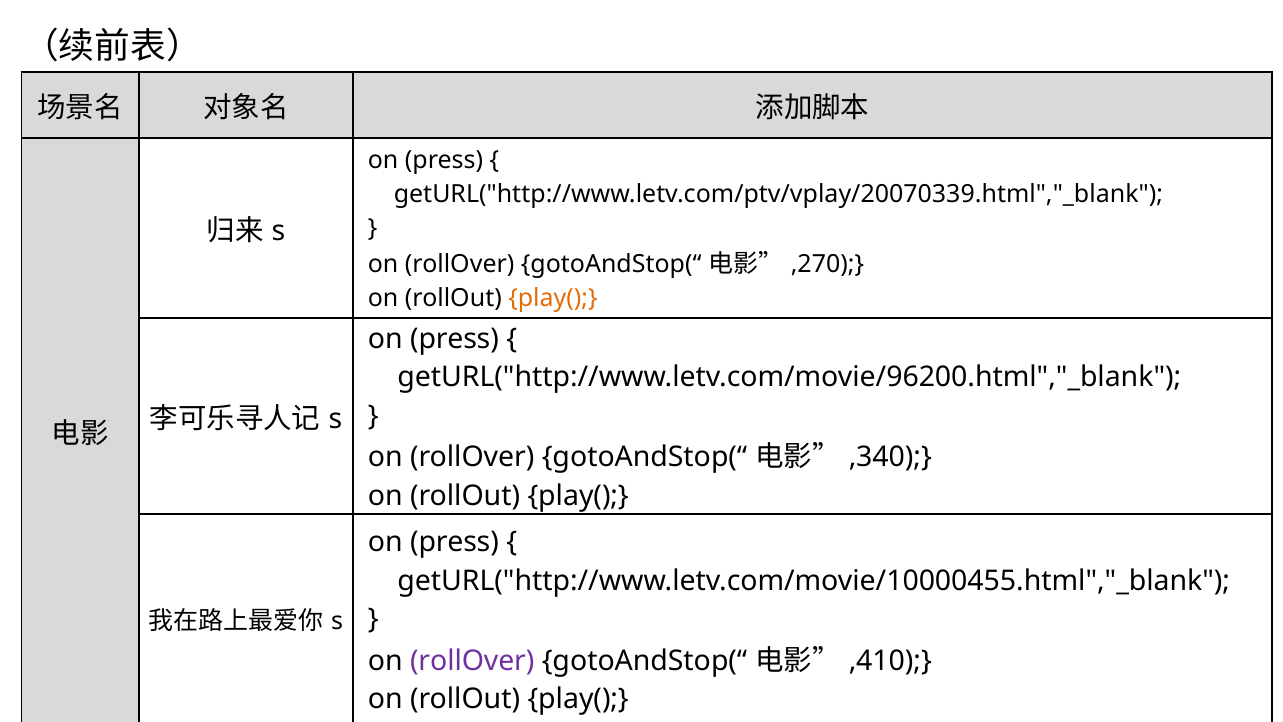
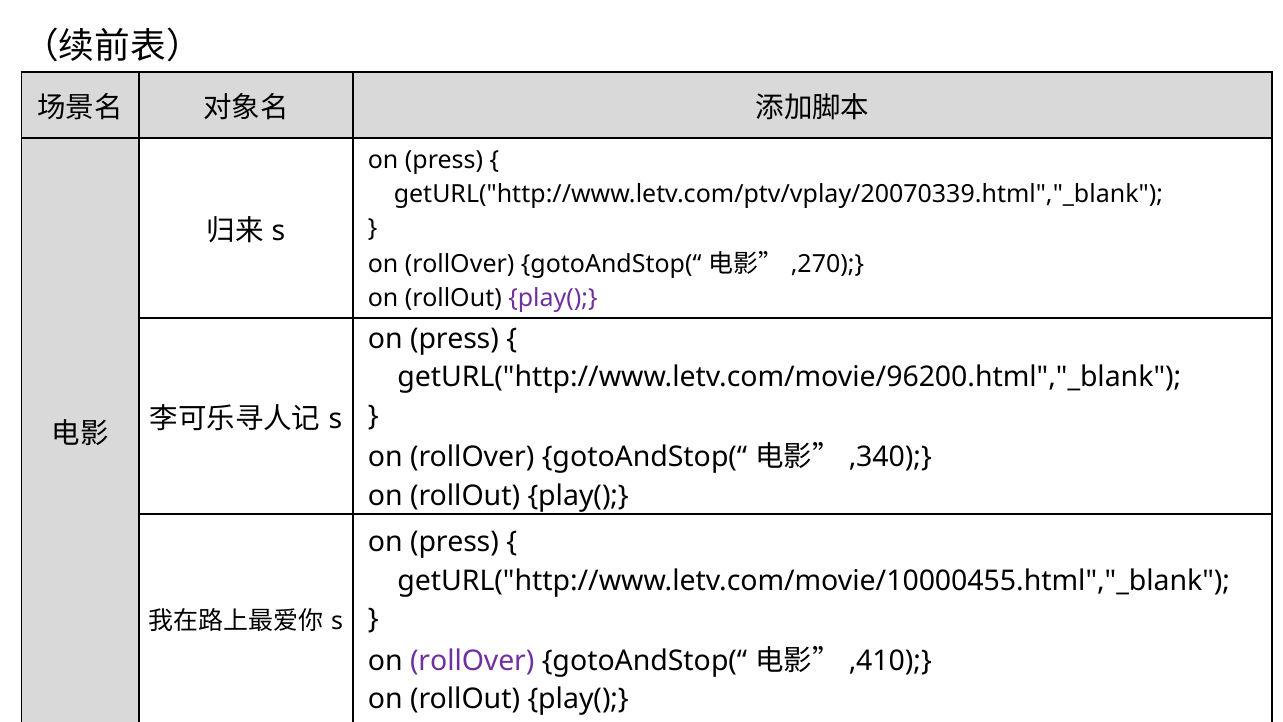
play( colour: orange -> purple (553, 298)
